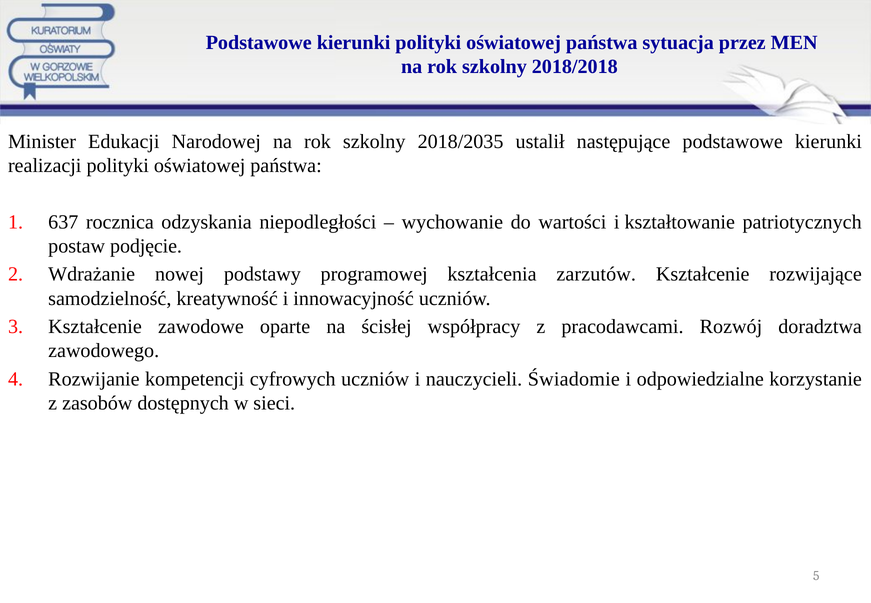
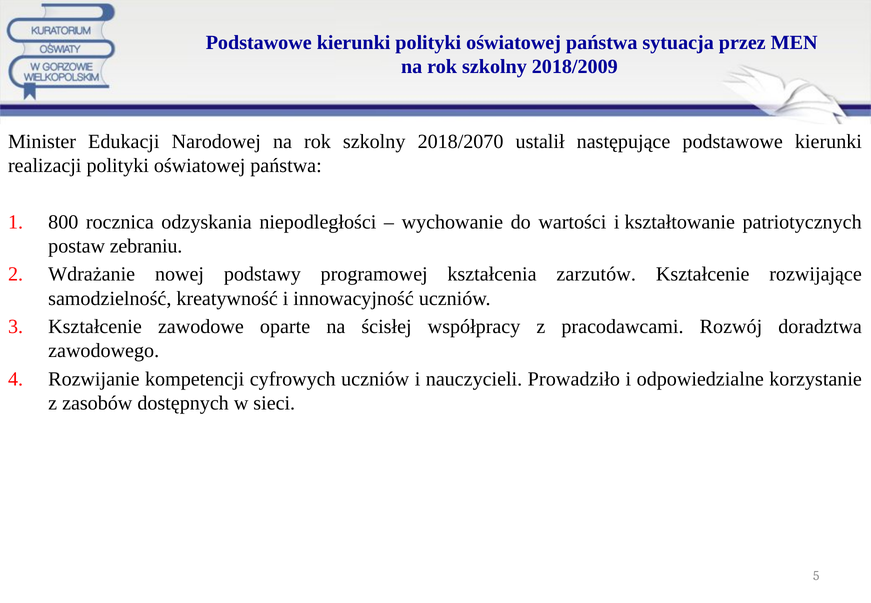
2018/2018: 2018/2018 -> 2018/2009 (575, 67)
2018/2035: 2018/2035 -> 2018/2070 (461, 142)
637: 637 -> 800 (63, 222)
podjęcie: podjęcie -> zebraniu (146, 246)
Świadomie: Świadomie -> Prowadziło (574, 379)
